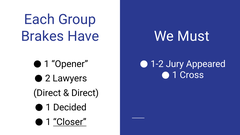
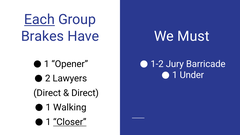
Each underline: none -> present (39, 20)
Appeared: Appeared -> Barricade (206, 64)
Cross: Cross -> Under (192, 75)
Decided: Decided -> Walking (70, 107)
